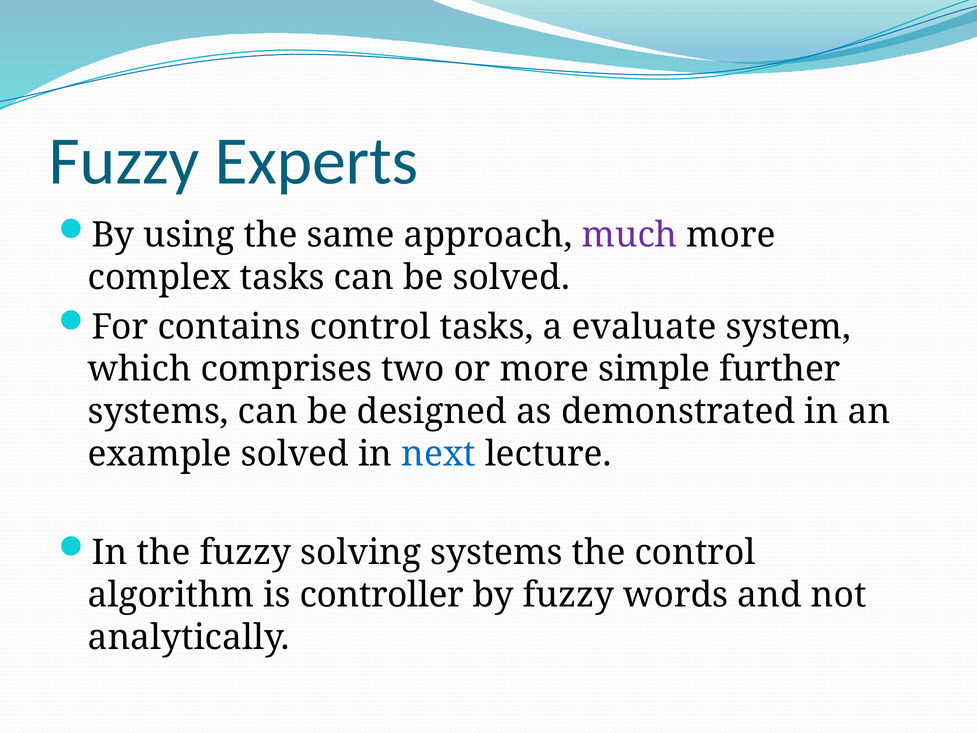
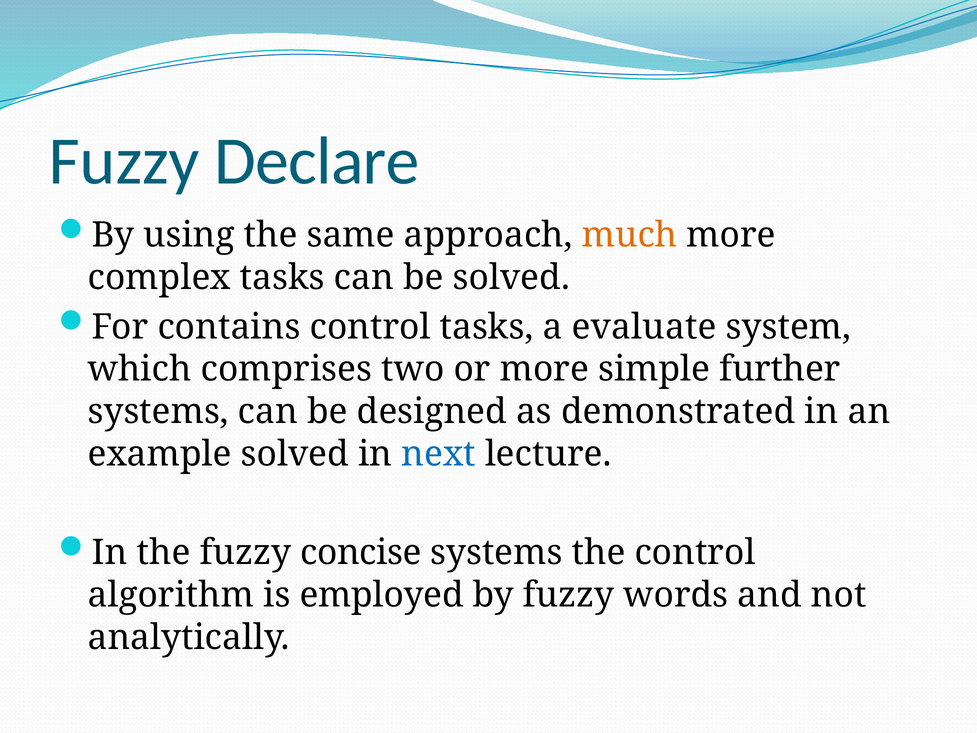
Experts: Experts -> Declare (317, 161)
much colour: purple -> orange (630, 235)
solving: solving -> concise (361, 553)
controller: controller -> employed (382, 595)
